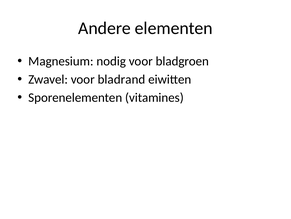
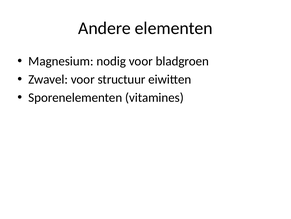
bladrand: bladrand -> structuur (122, 79)
